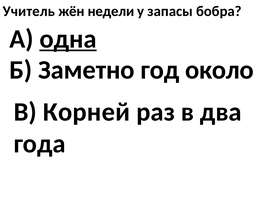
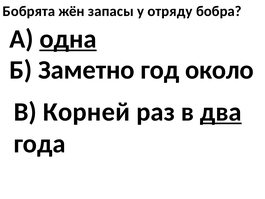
Учитель: Учитель -> Бобрята (29, 11)
недели: недели -> запасы (111, 11)
запасы: запасы -> отряду (170, 11)
два underline: none -> present (221, 112)
